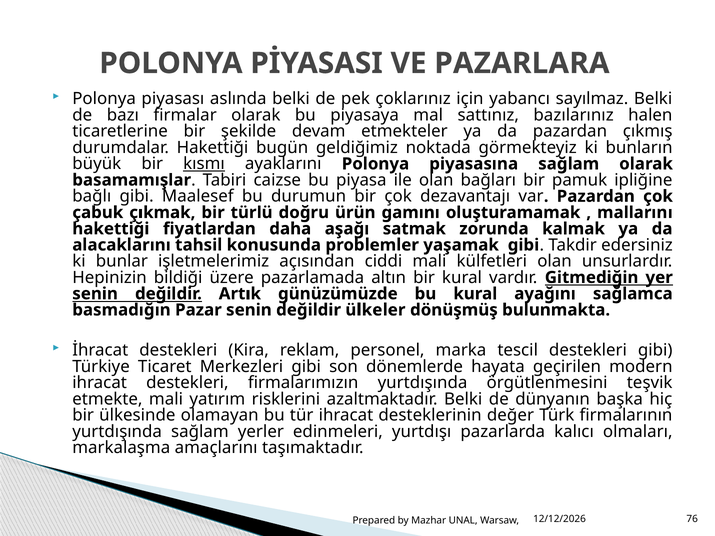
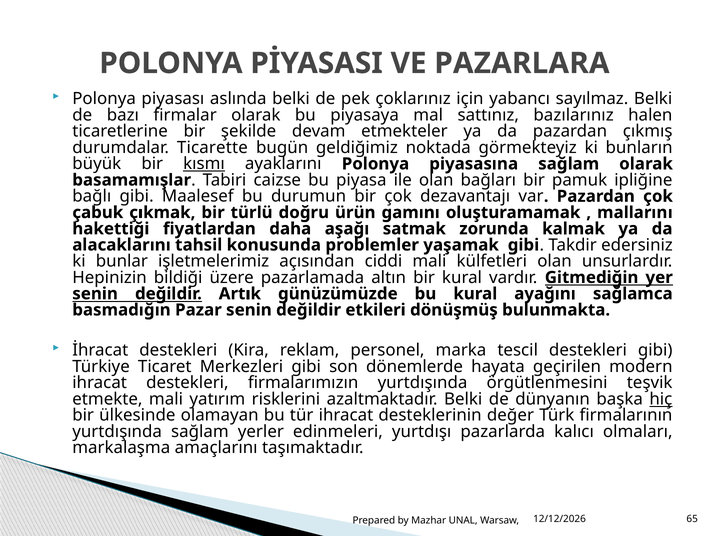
durumdalar Hakettiği: Hakettiği -> Ticarette (212, 148)
ülkeler: ülkeler -> etkileri (376, 310)
hiç underline: none -> present (661, 399)
76: 76 -> 65 (692, 519)
